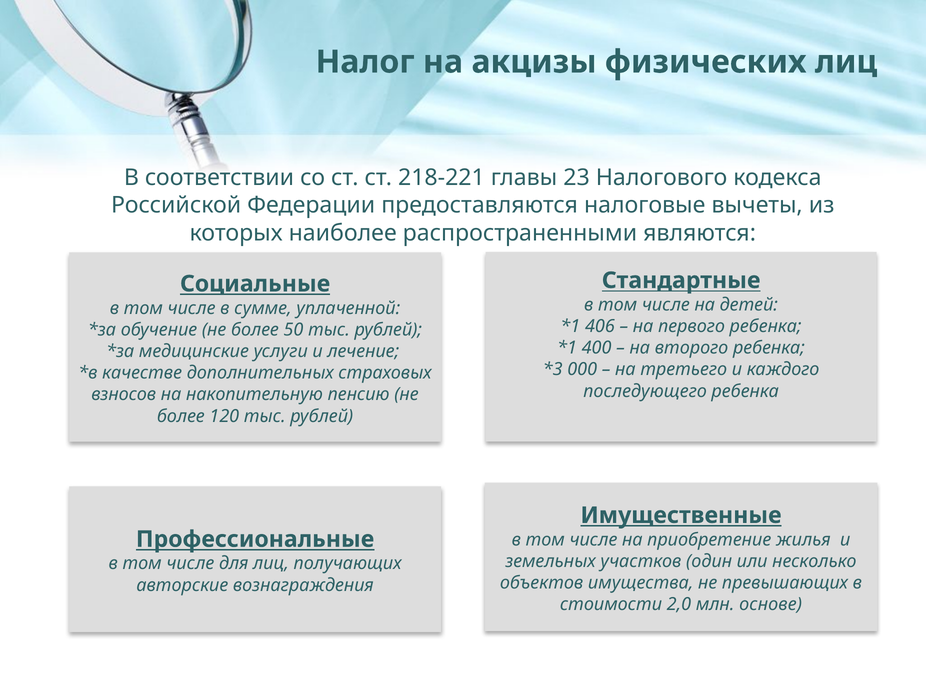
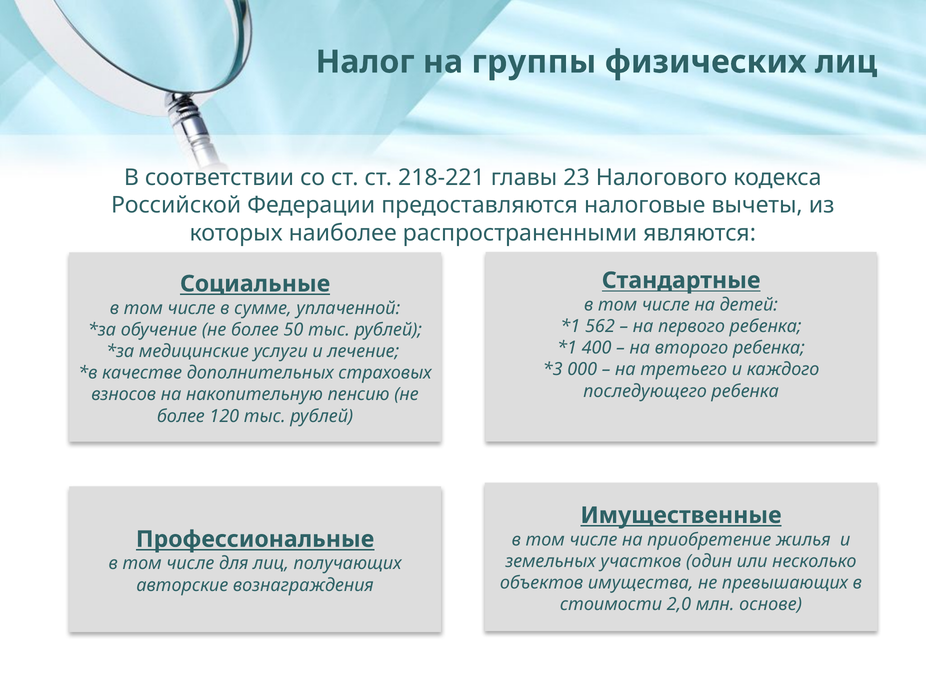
акцизы: акцизы -> группы (534, 62)
406: 406 -> 562 (600, 327)
